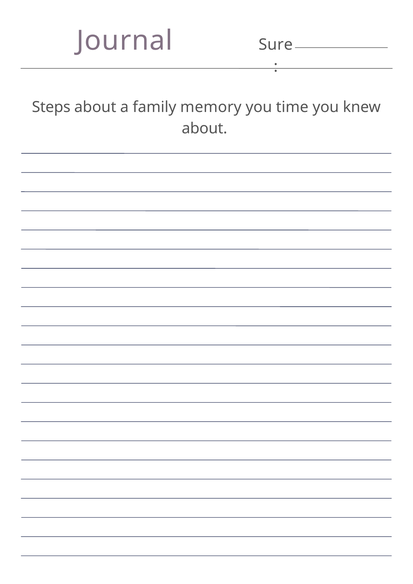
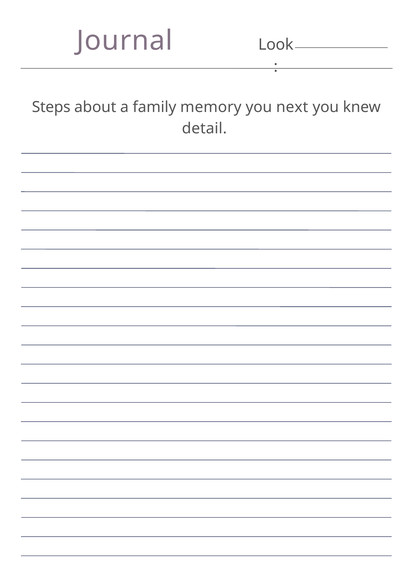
Sure: Sure -> Look (276, 45)
time: time -> next (292, 107)
about: about -> detail (204, 129)
